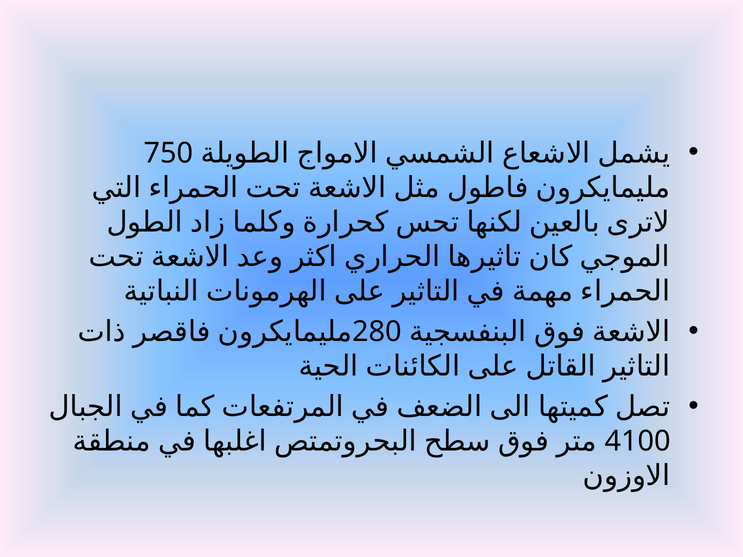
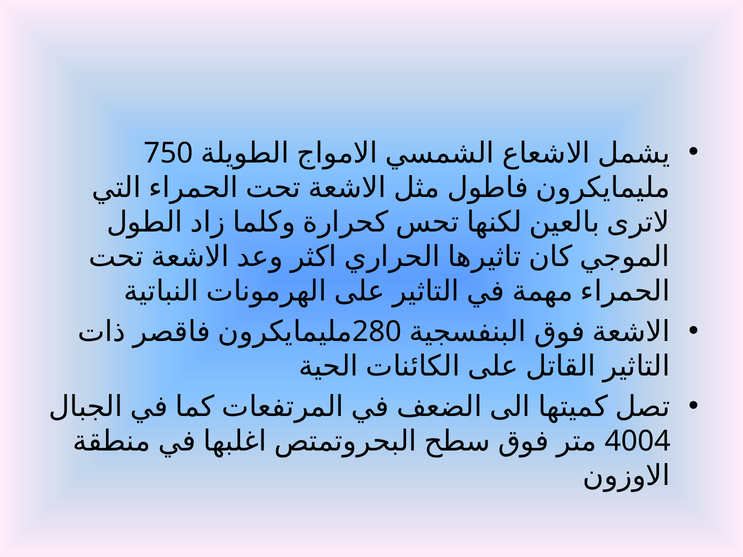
4100: 4100 -> 4004 (638, 441)
